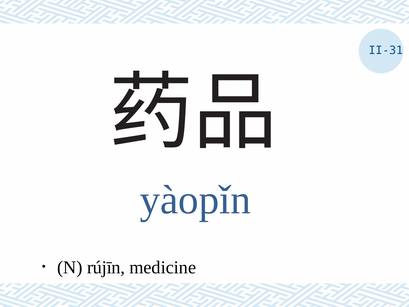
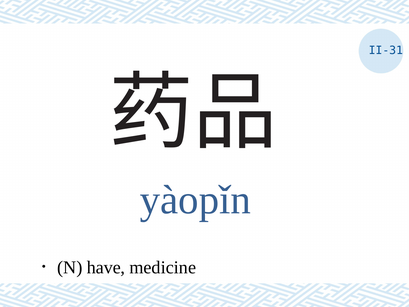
rújīn: rújīn -> have (106, 267)
